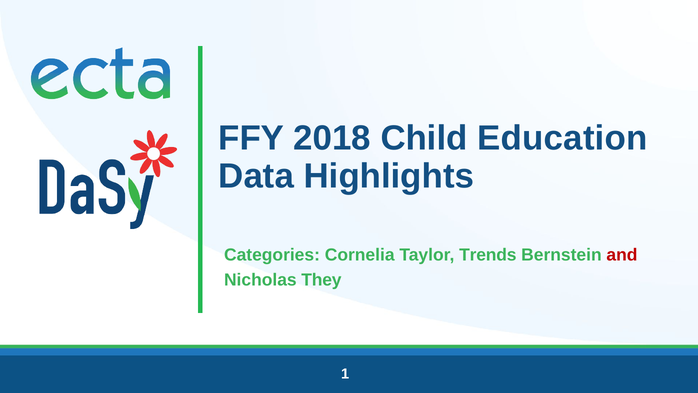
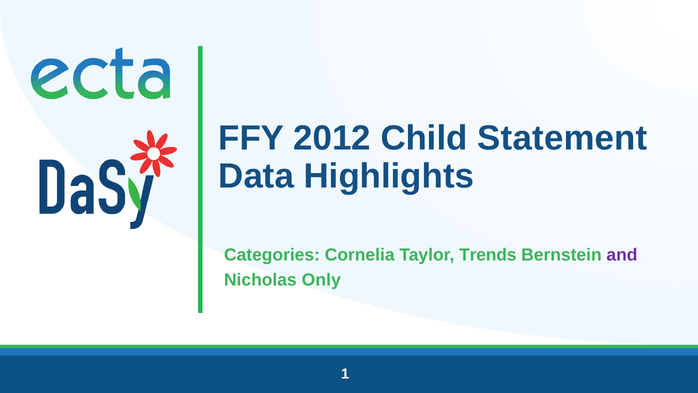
2018: 2018 -> 2012 (332, 138)
Education: Education -> Statement (562, 138)
and colour: red -> purple (622, 255)
They: They -> Only (321, 280)
